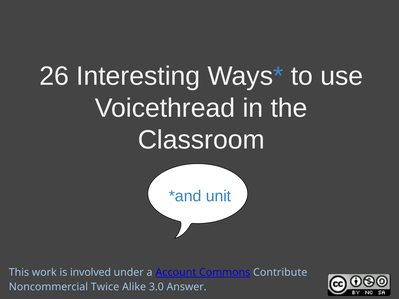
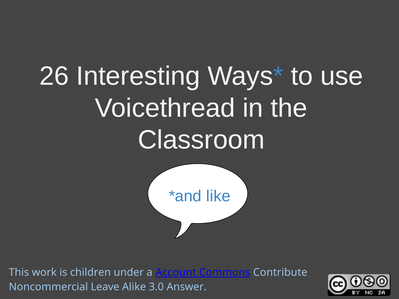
unit: unit -> like (218, 196)
involved: involved -> children (90, 273)
Twice: Twice -> Leave (105, 287)
